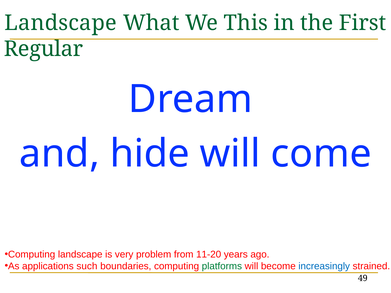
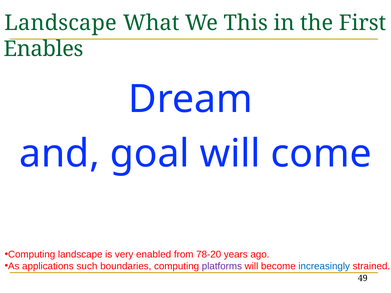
Regular: Regular -> Enables (44, 49)
hide: hide -> goal (150, 154)
problem: problem -> enabled (154, 255)
11-20: 11-20 -> 78-20 (209, 255)
platforms colour: green -> purple (222, 266)
